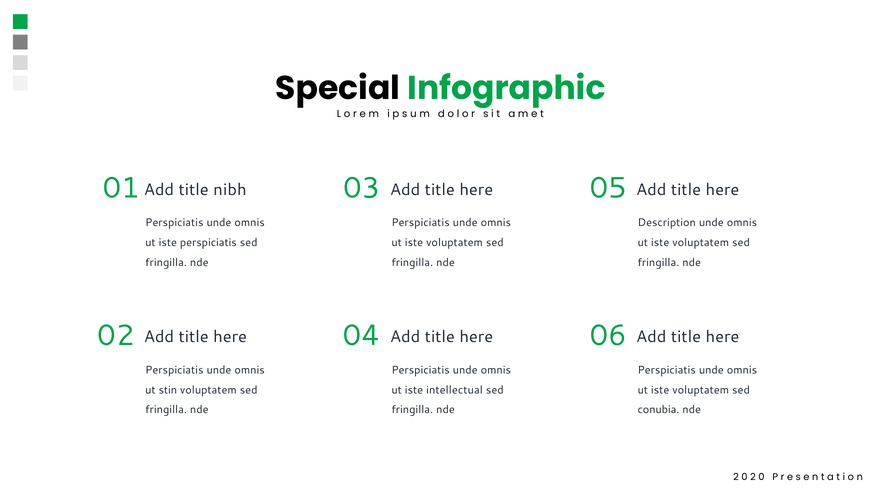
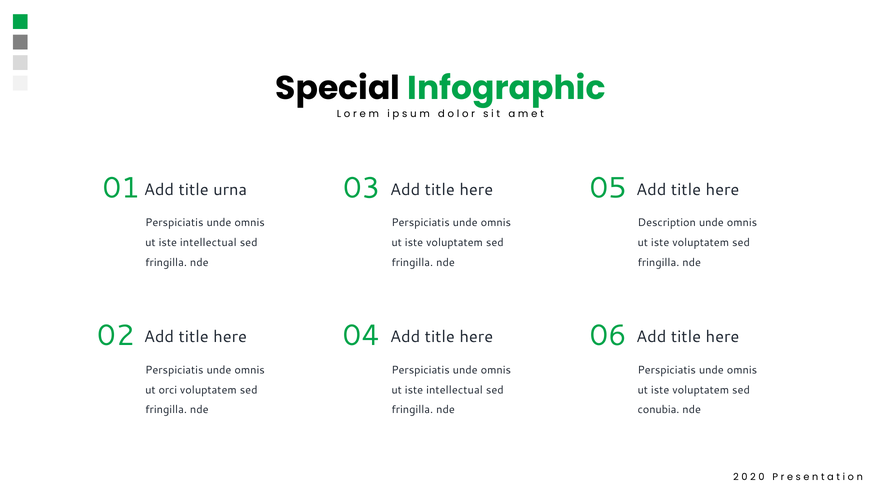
nibh: nibh -> urna (230, 189)
perspiciatis: perspiciatis -> intellectual (208, 242)
stin: stin -> orci (168, 390)
